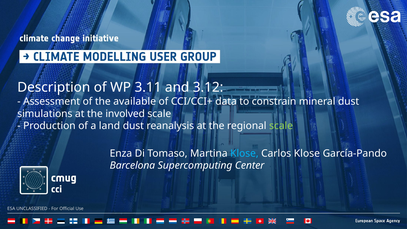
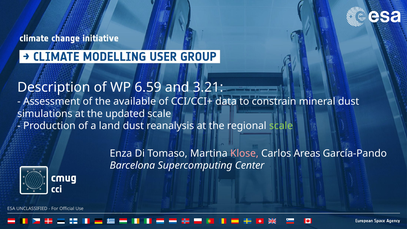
3.11: 3.11 -> 6.59 (148, 87)
3.12: 3.12 -> 3.21 (208, 87)
involved: involved -> updated (125, 114)
Klose colour: light blue -> pink (244, 153)
Carlos Klose: Klose -> Areas (307, 153)
